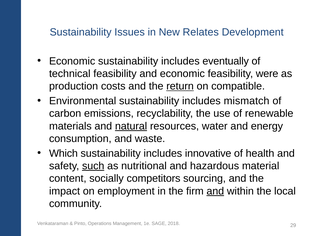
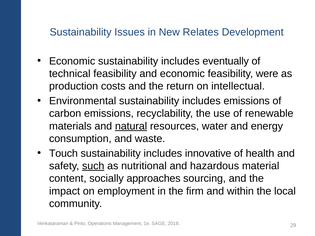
return underline: present -> none (180, 86)
compatible: compatible -> intellectual (238, 86)
includes mismatch: mismatch -> emissions (247, 101)
Which: Which -> Touch (63, 154)
competitors: competitors -> approaches (154, 179)
and underline: present -> none (215, 191)
